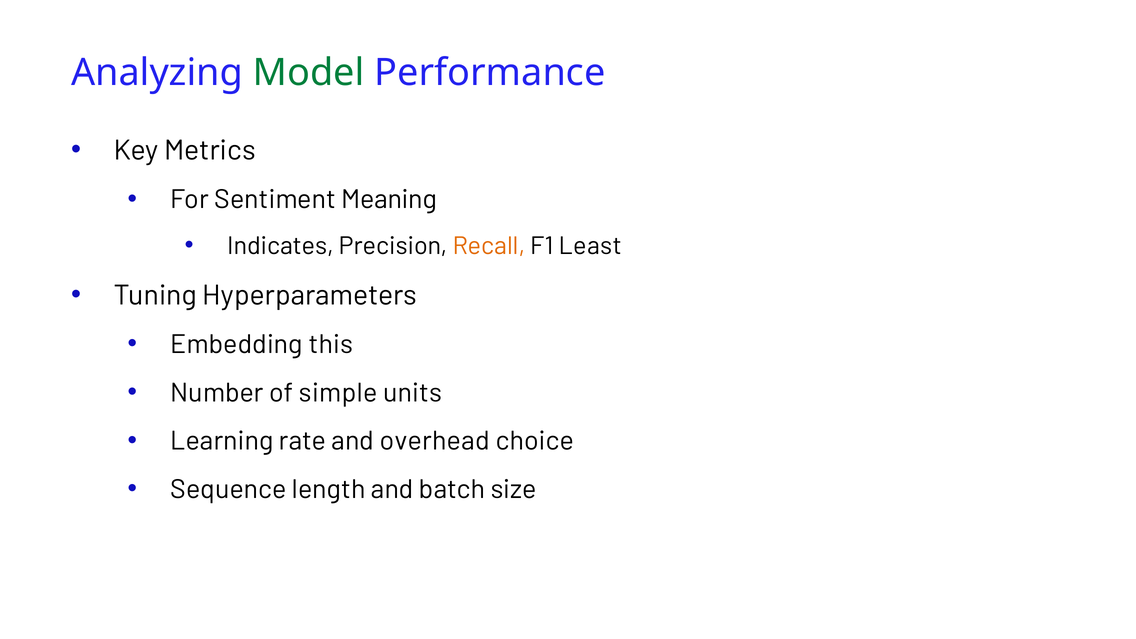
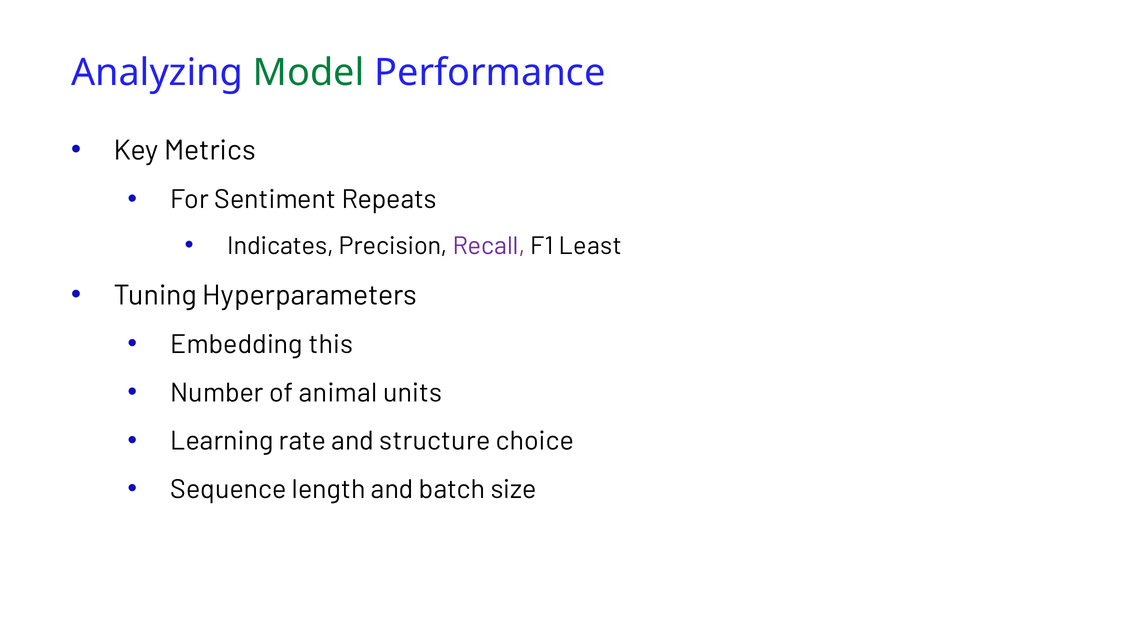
Meaning: Meaning -> Repeats (389, 200)
Recall colour: orange -> purple (489, 246)
simple: simple -> animal (338, 393)
overhead: overhead -> structure (435, 441)
